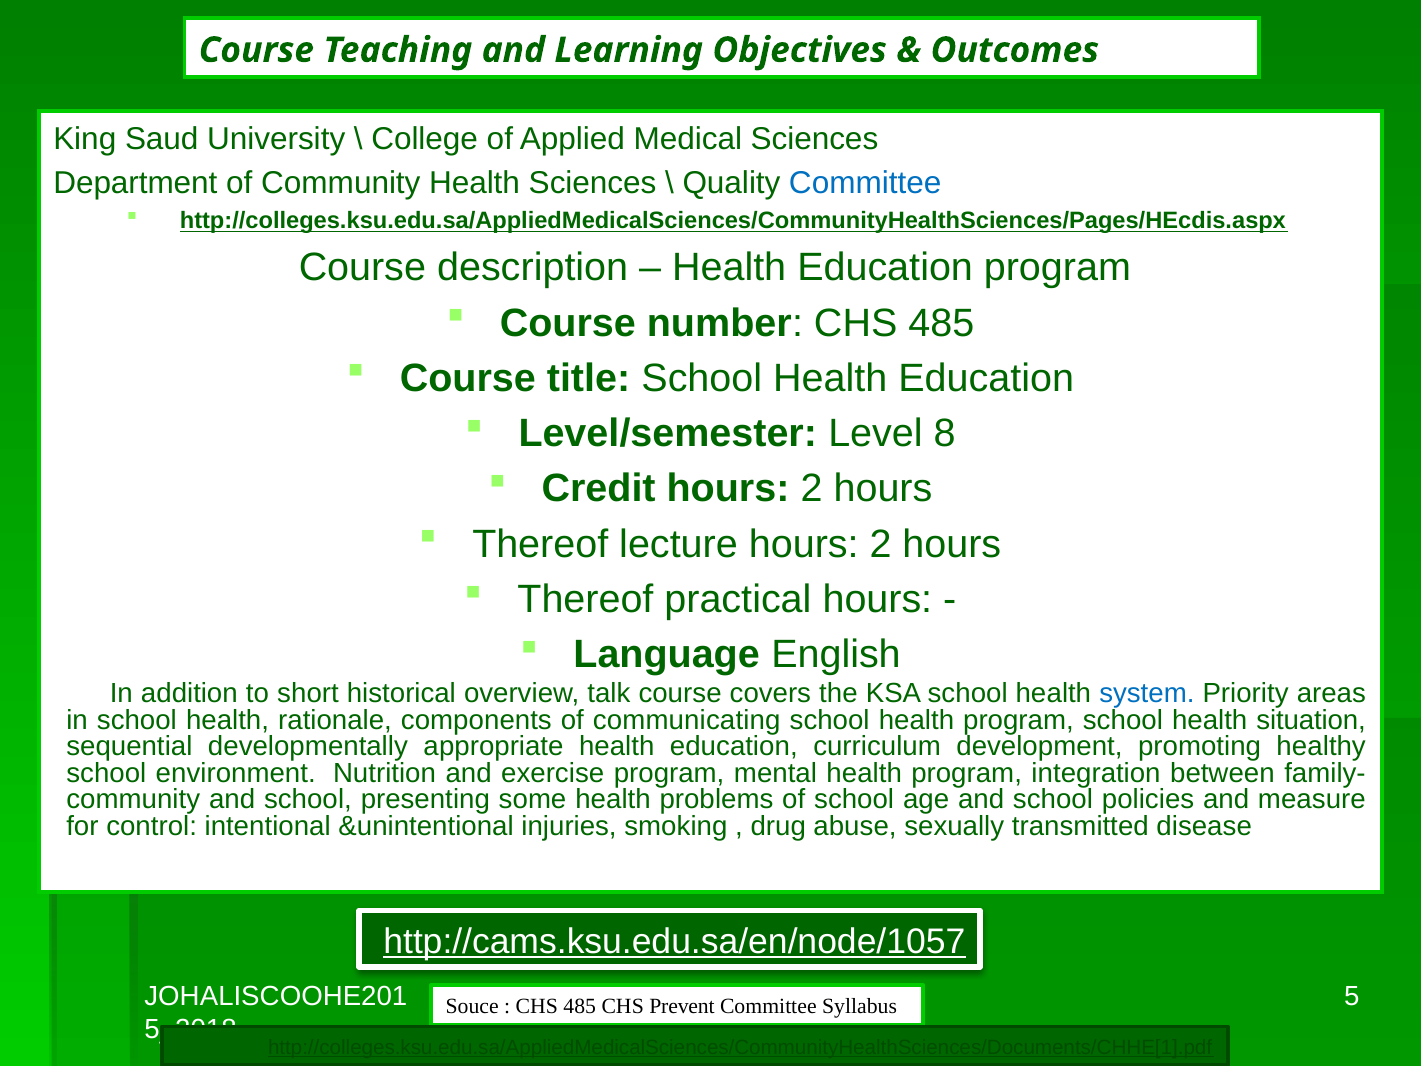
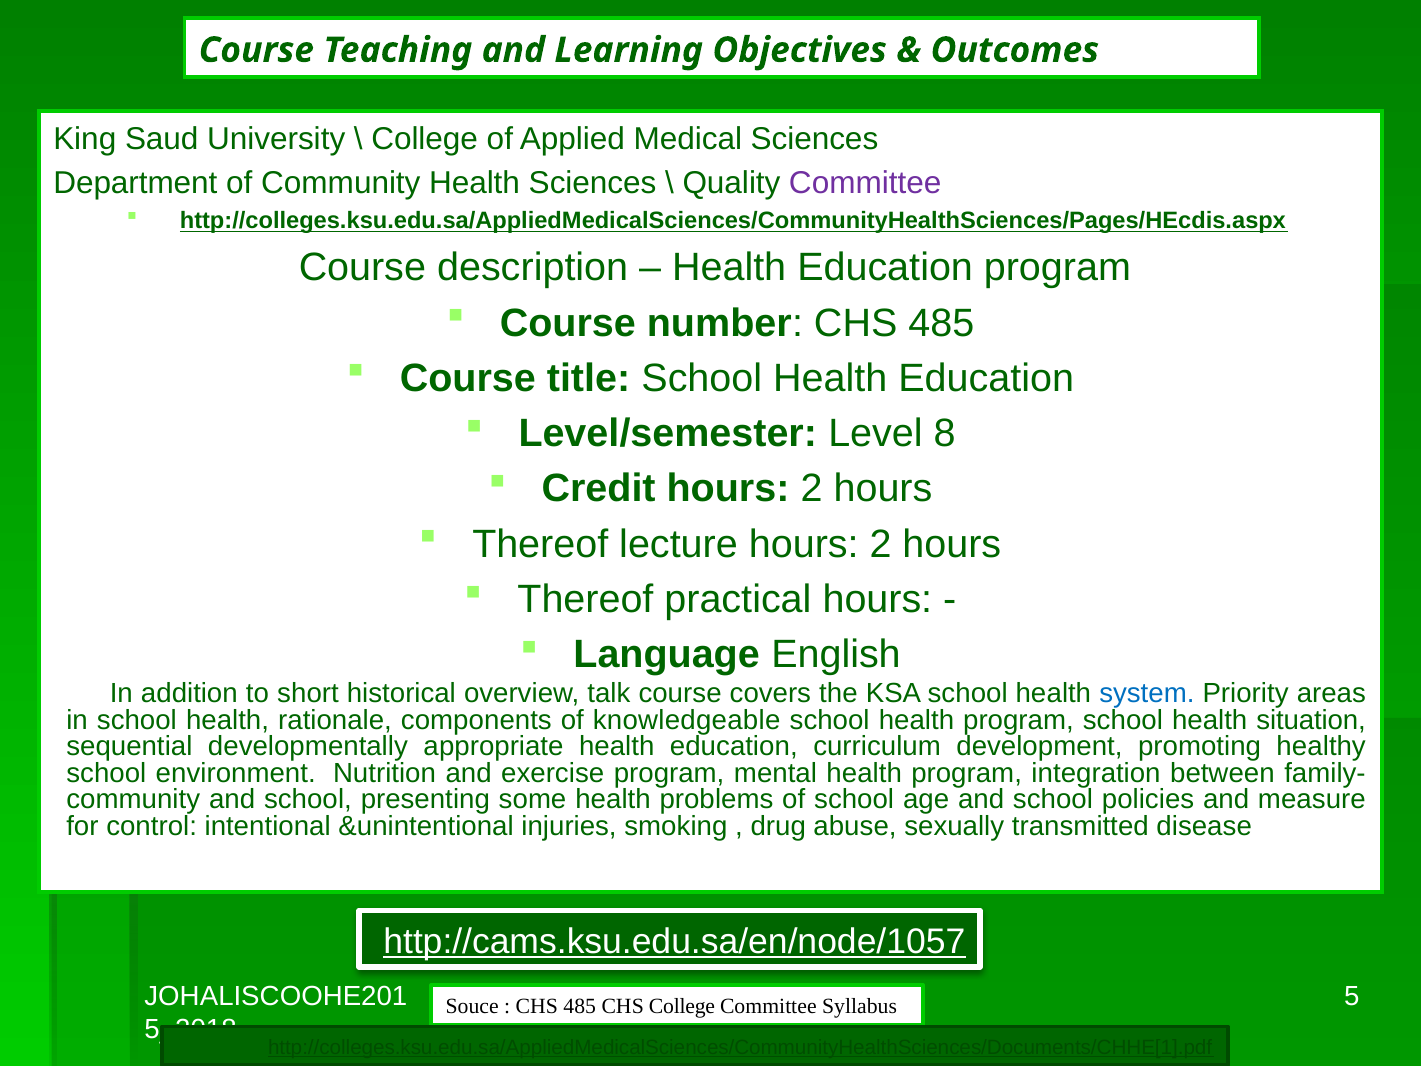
Committee colour: blue -> purple (865, 183)
communicating: communicating -> knowledgeable (687, 720)
CHS Prevent: Prevent -> College (682, 1006)
